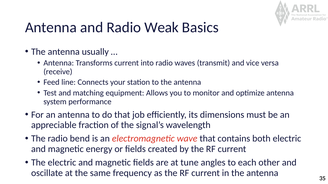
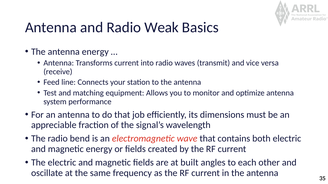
antenna usually: usually -> energy (95, 52)
tune: tune -> built (189, 163)
